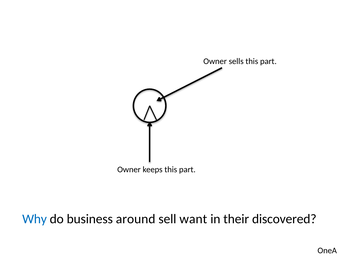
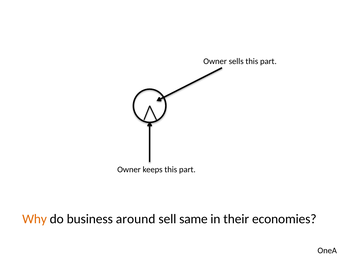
Why colour: blue -> orange (35, 218)
want: want -> same (193, 218)
discovered: discovered -> economies (284, 218)
